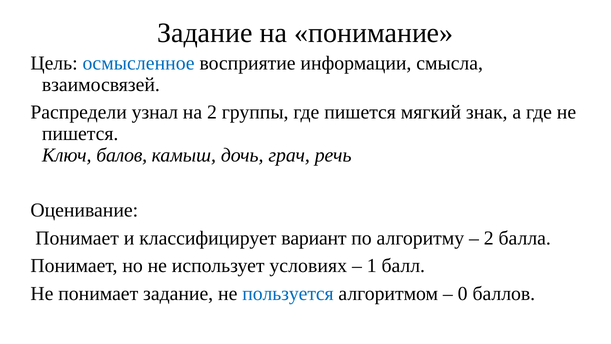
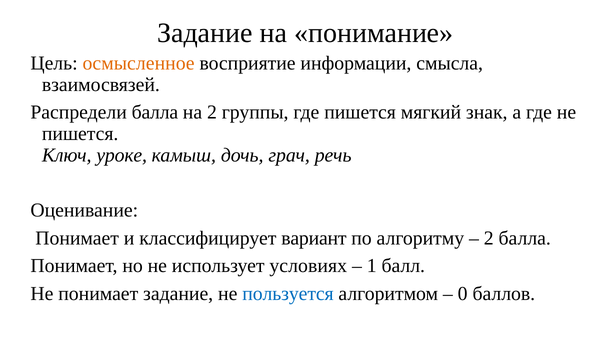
осмысленное colour: blue -> orange (139, 63)
Распредели узнал: узнал -> балла (155, 112)
балов: балов -> уроке (122, 155)
